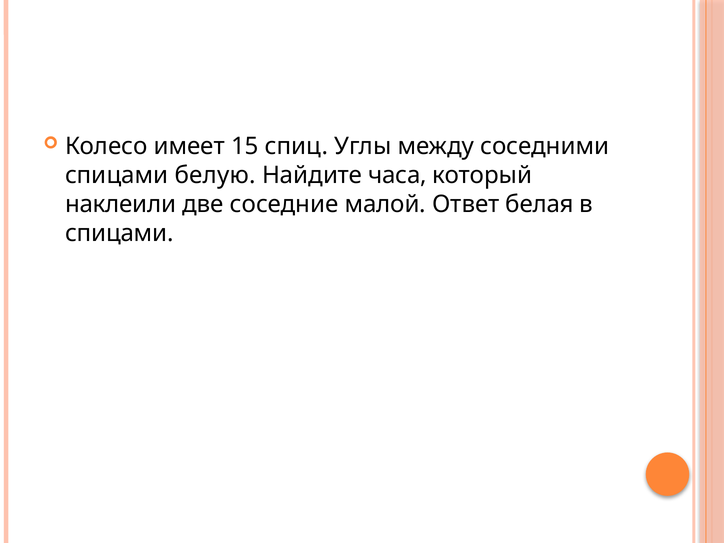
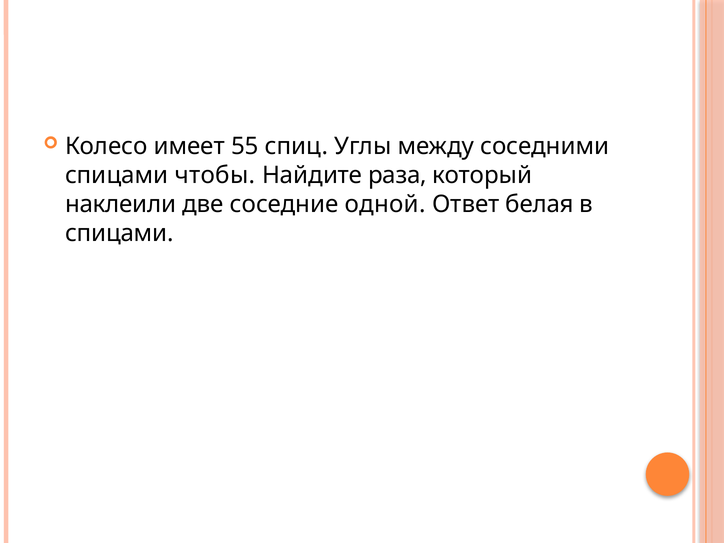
15: 15 -> 55 (245, 146)
белую: белую -> чтобы (215, 175)
часа: часа -> раза (397, 175)
малой: малой -> одной (385, 204)
